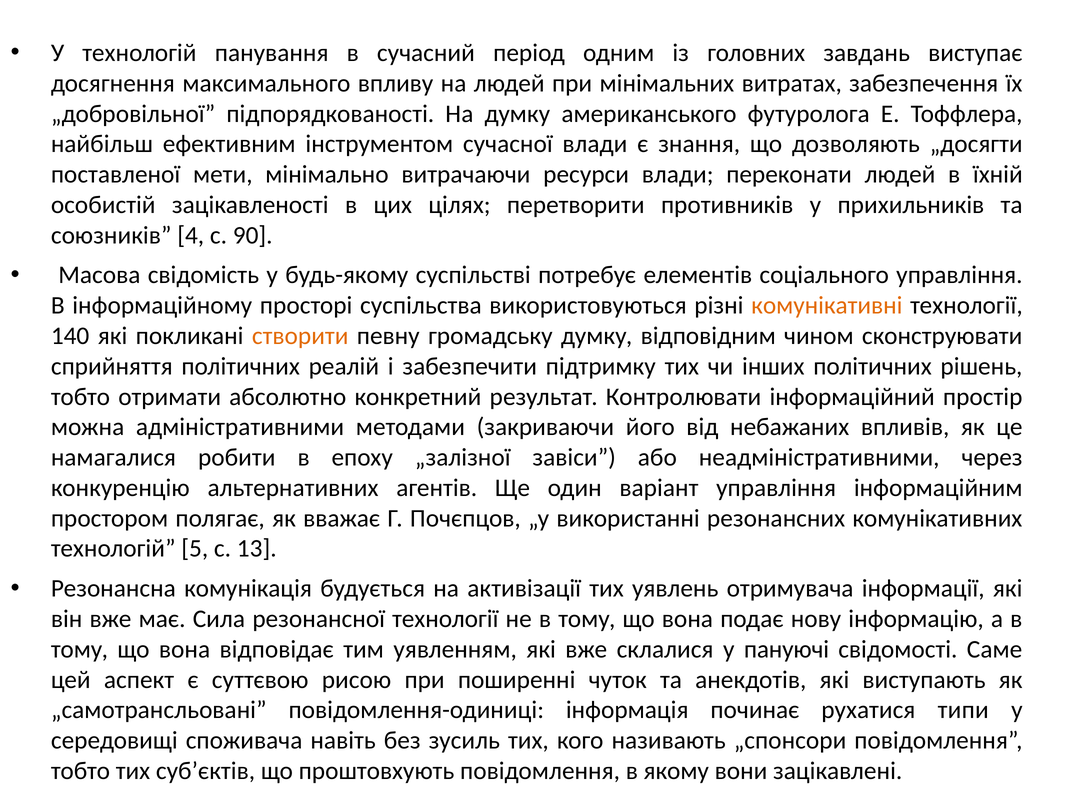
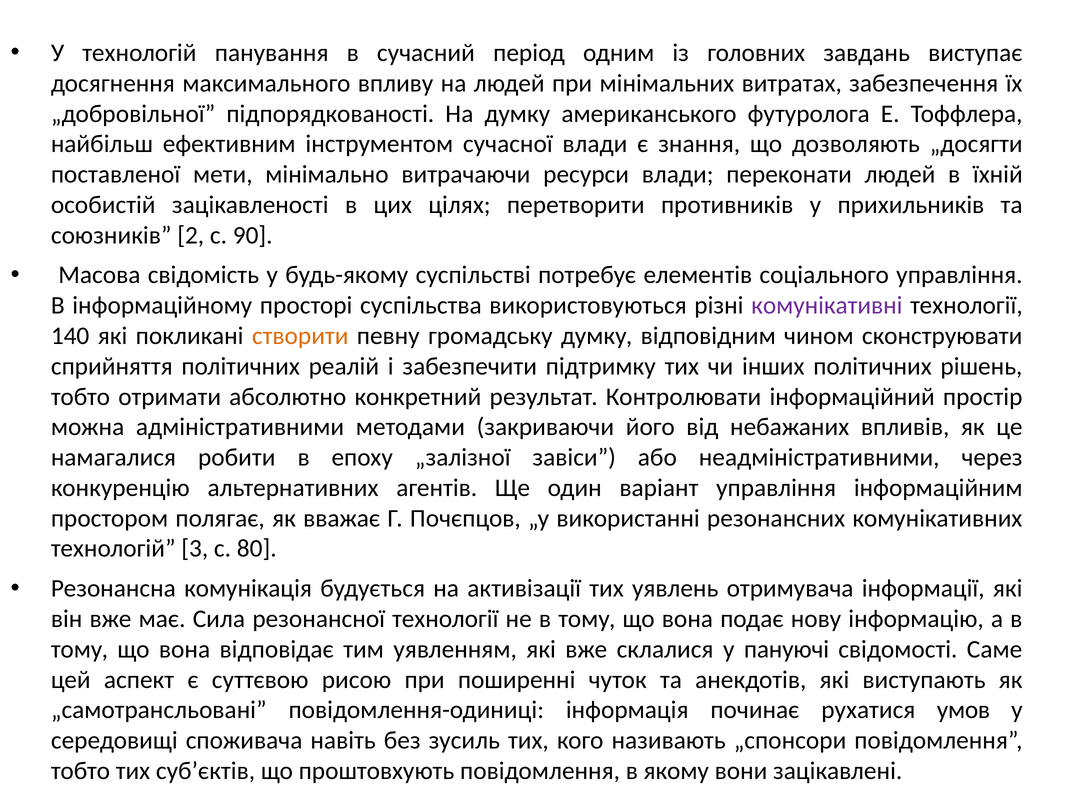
4: 4 -> 2 (191, 235)
комунікативні colour: orange -> purple (827, 306)
5: 5 -> 3 (195, 549)
13: 13 -> 80 (257, 549)
типи: типи -> умов (963, 710)
